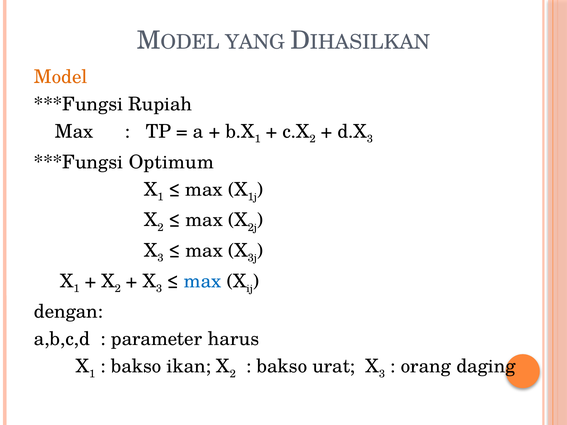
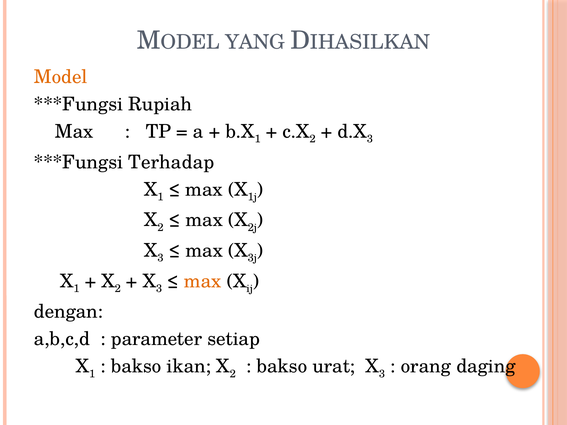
Optimum: Optimum -> Terhadap (171, 162)
max colour: blue -> orange (203, 281)
harus: harus -> setiap (234, 339)
